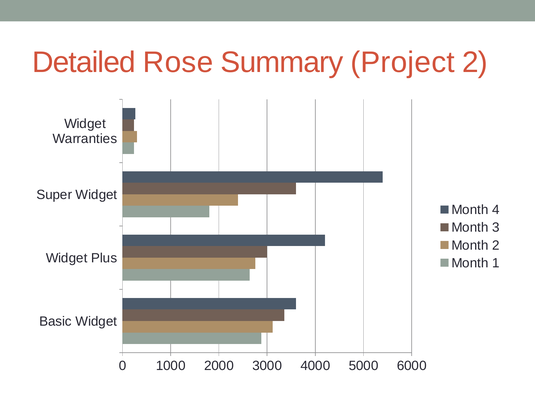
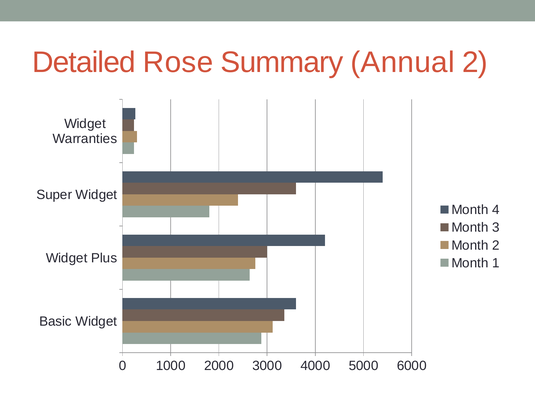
Project: Project -> Annual (403, 62)
